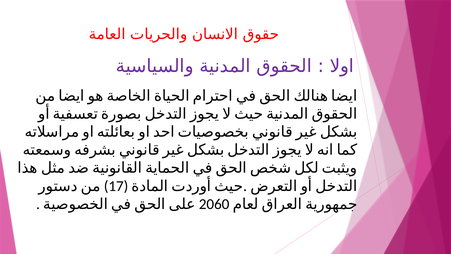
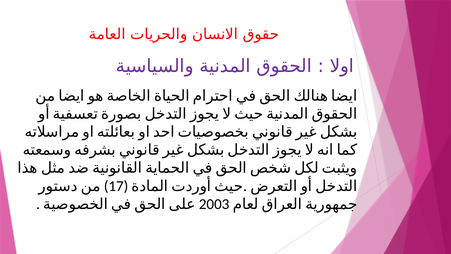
2060: 2060 -> 2003 (214, 204)
